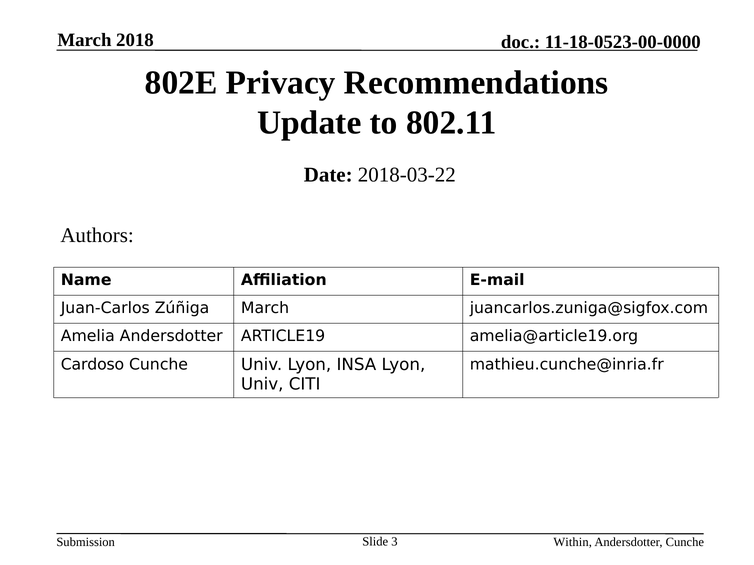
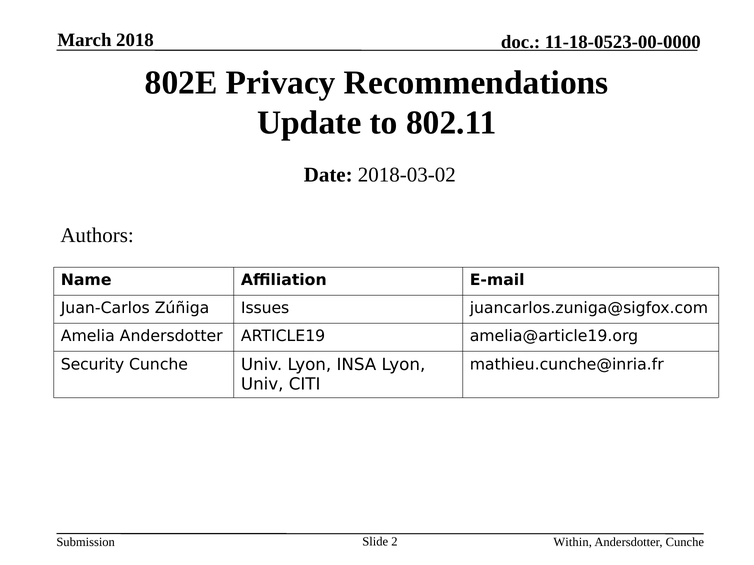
2018-03-22: 2018-03-22 -> 2018-03-02 (407, 175)
Zúñiga March: March -> Issues (265, 308)
Cardoso: Cardoso -> Security (93, 365)
3: 3 -> 2 (394, 542)
